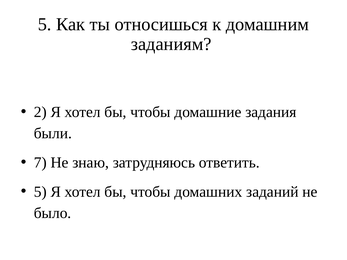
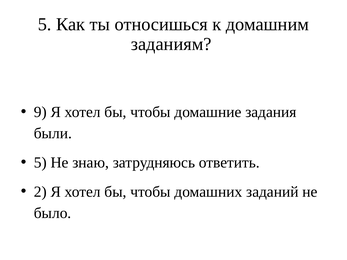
2: 2 -> 9 (40, 112)
7: 7 -> 5 (40, 163)
5: 5 -> 2 (40, 192)
